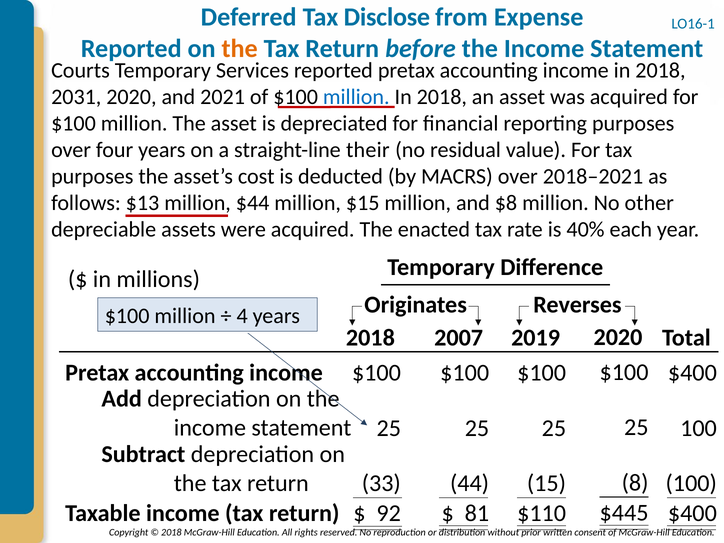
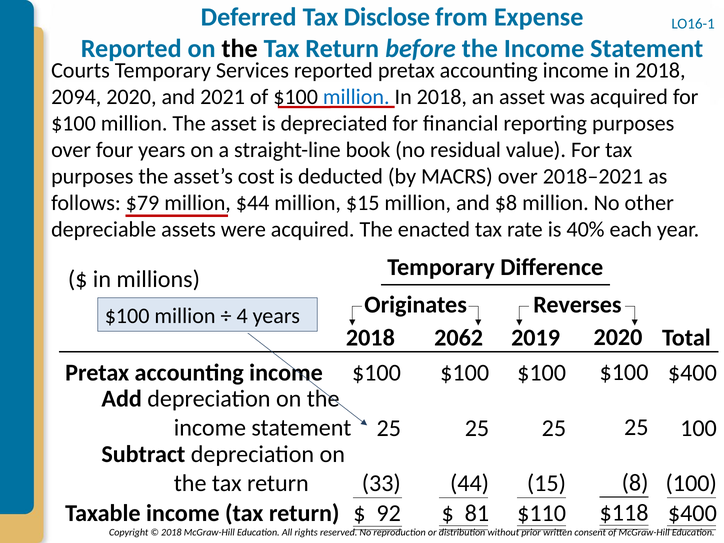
the colour: orange -> black (240, 49)
2031: 2031 -> 2094 (76, 97)
their: their -> book (368, 150)
$13: $13 -> $79 (143, 203)
2007: 2007 -> 2062 (459, 338)
$445: $445 -> $118 (624, 513)
